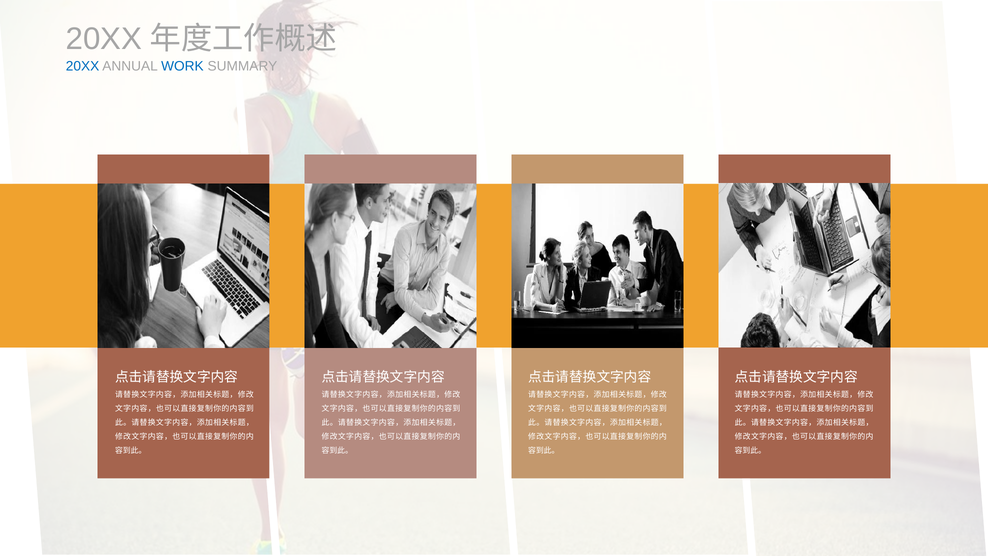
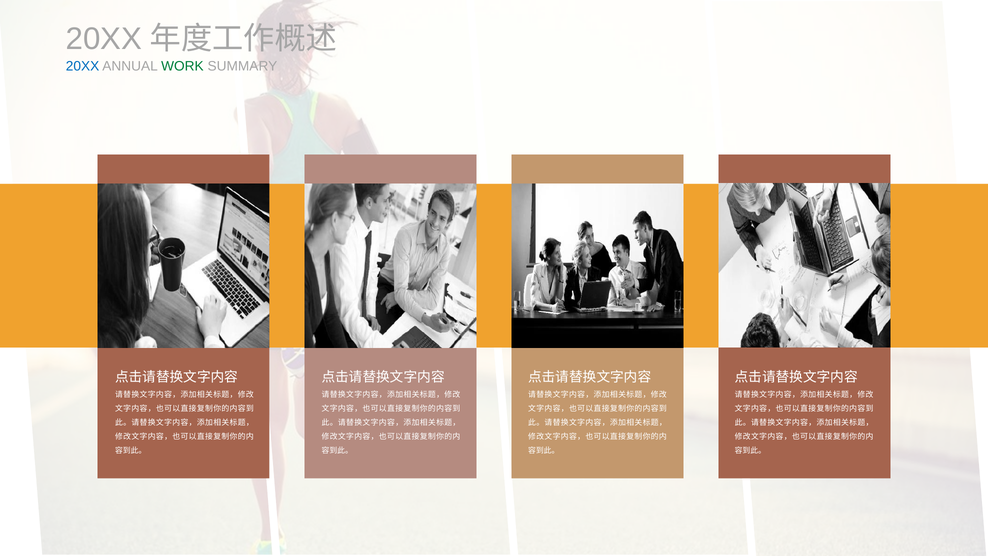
WORK colour: blue -> green (182, 66)
